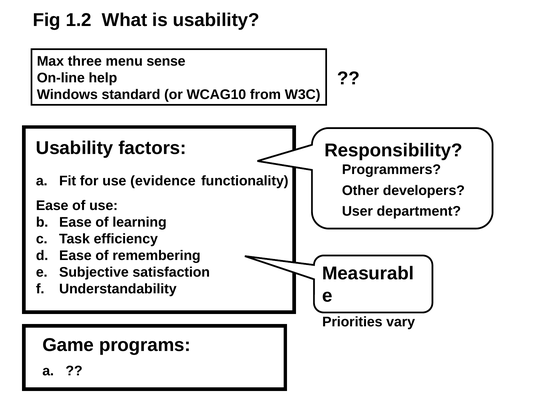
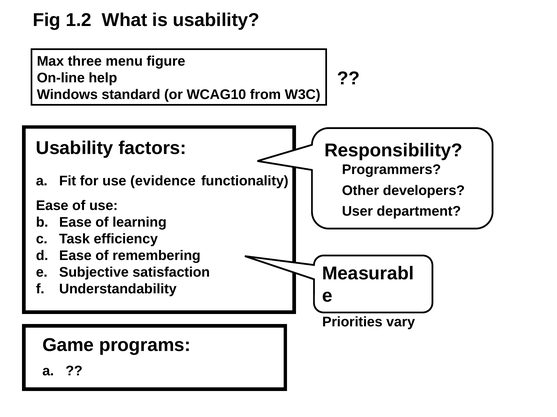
sense: sense -> figure (166, 61)
